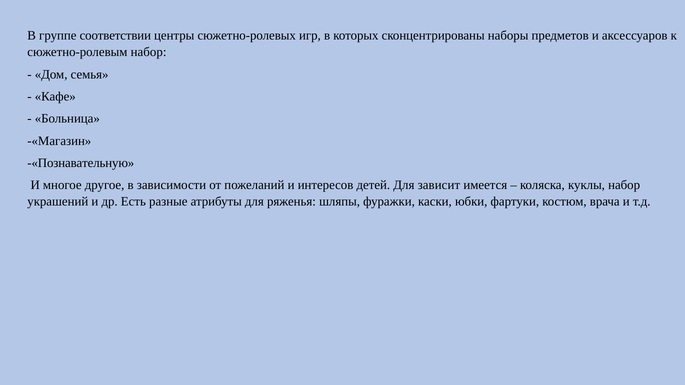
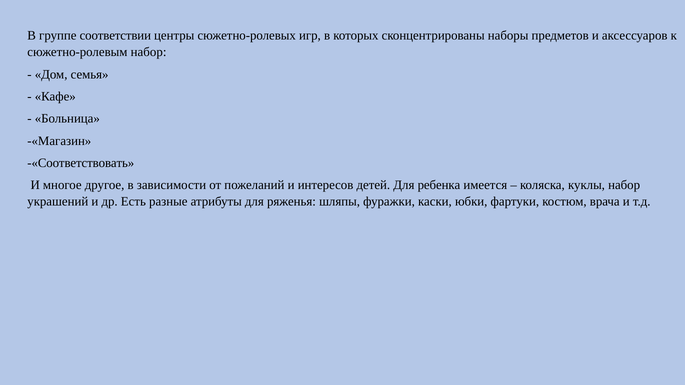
-«Познавательную: -«Познавательную -> -«Соответствовать (81, 163)
зависит: зависит -> ребенка (439, 185)
